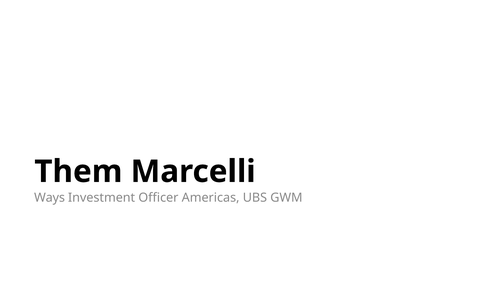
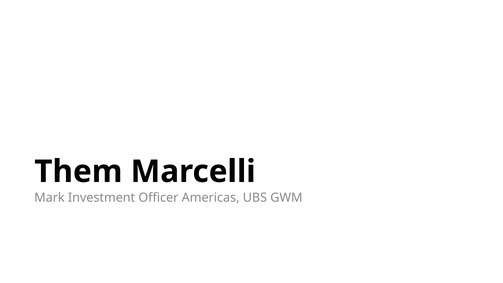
Ways: Ways -> Mark (50, 198)
